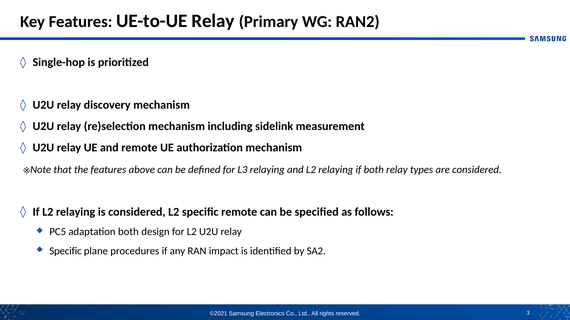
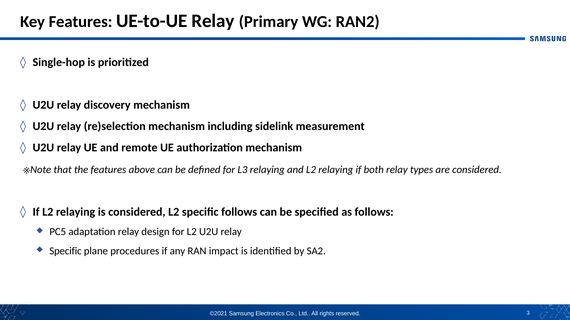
specific remote: remote -> follows (239, 212)
adaptation both: both -> relay (128, 232)
